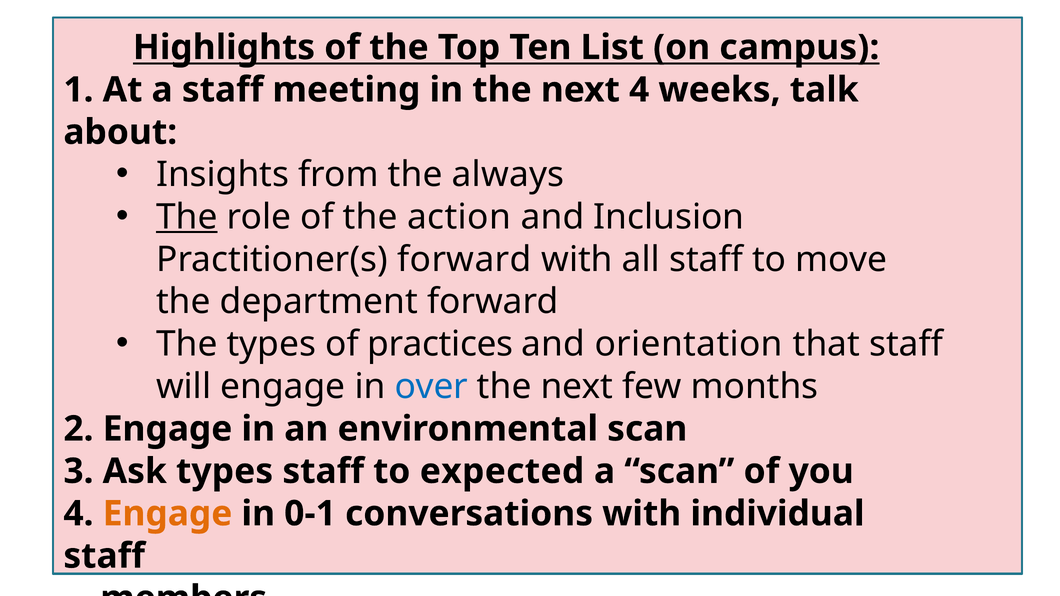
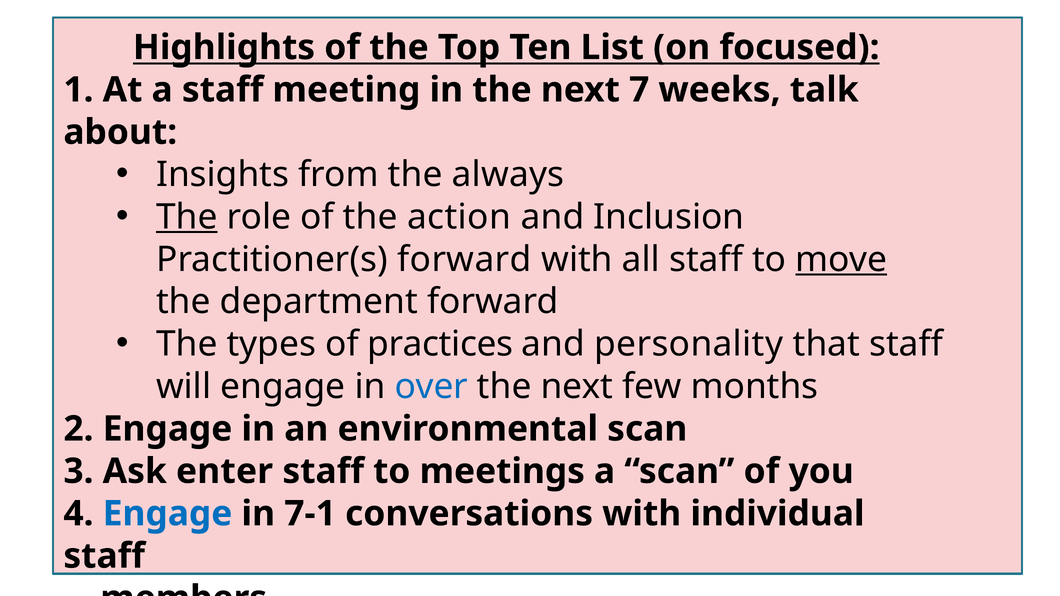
campus: campus -> focused (799, 47)
next 4: 4 -> 7 (639, 90)
move underline: none -> present (841, 259)
orientation: orientation -> personality (689, 344)
Ask types: types -> enter (225, 471)
expected: expected -> meetings (502, 471)
Engage colour: orange -> blue (168, 514)
0-1: 0-1 -> 7-1 (310, 514)
